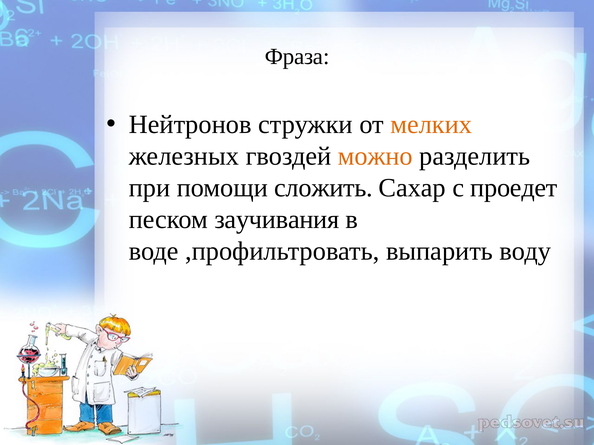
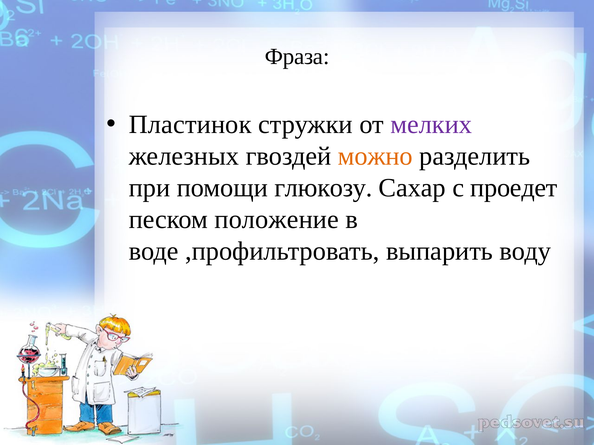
Нейтронов: Нейтронов -> Пластинок (190, 125)
мелких colour: orange -> purple (431, 125)
сложить: сложить -> глюкозу (323, 188)
заучивания: заучивания -> положение (277, 220)
